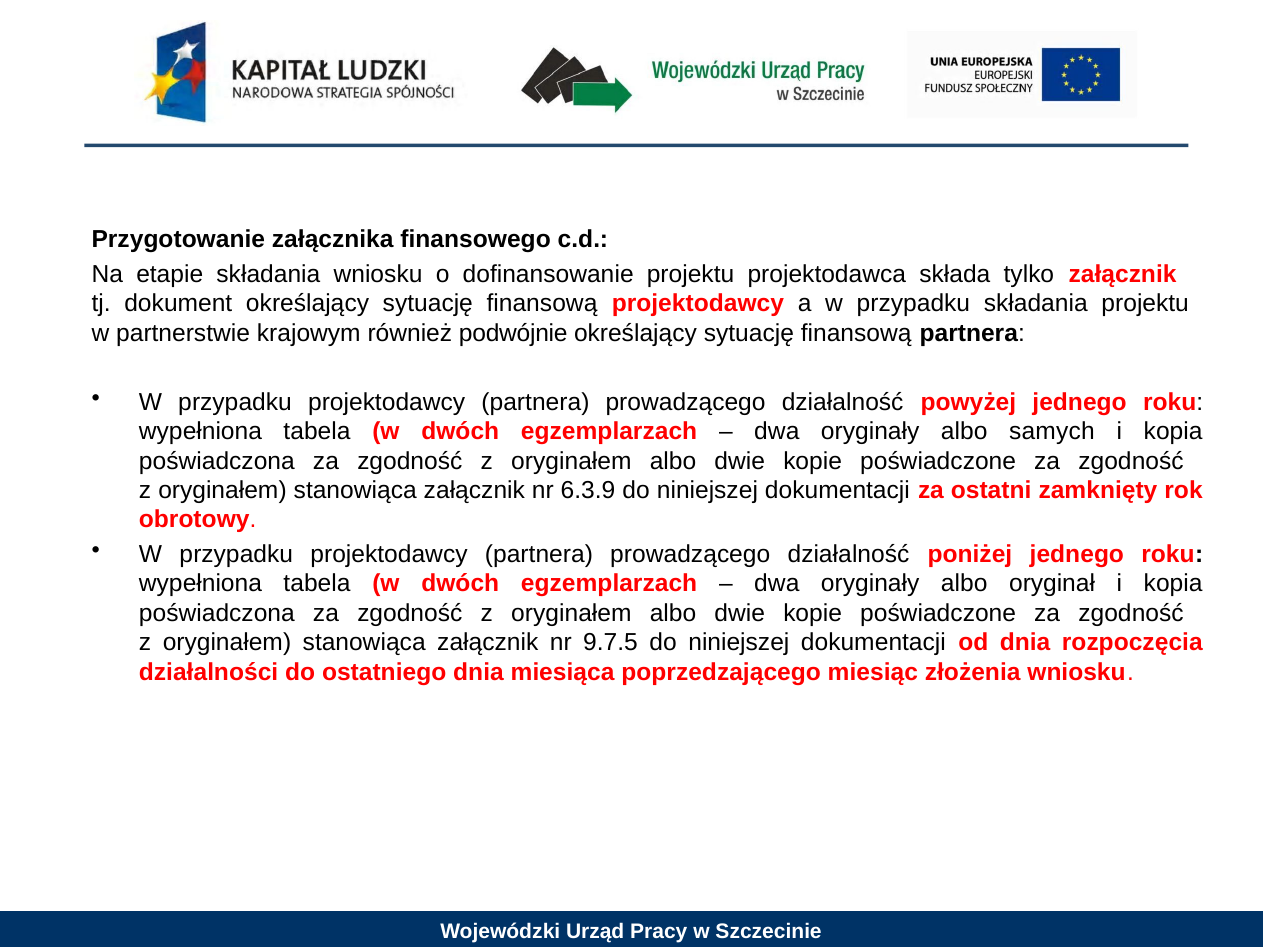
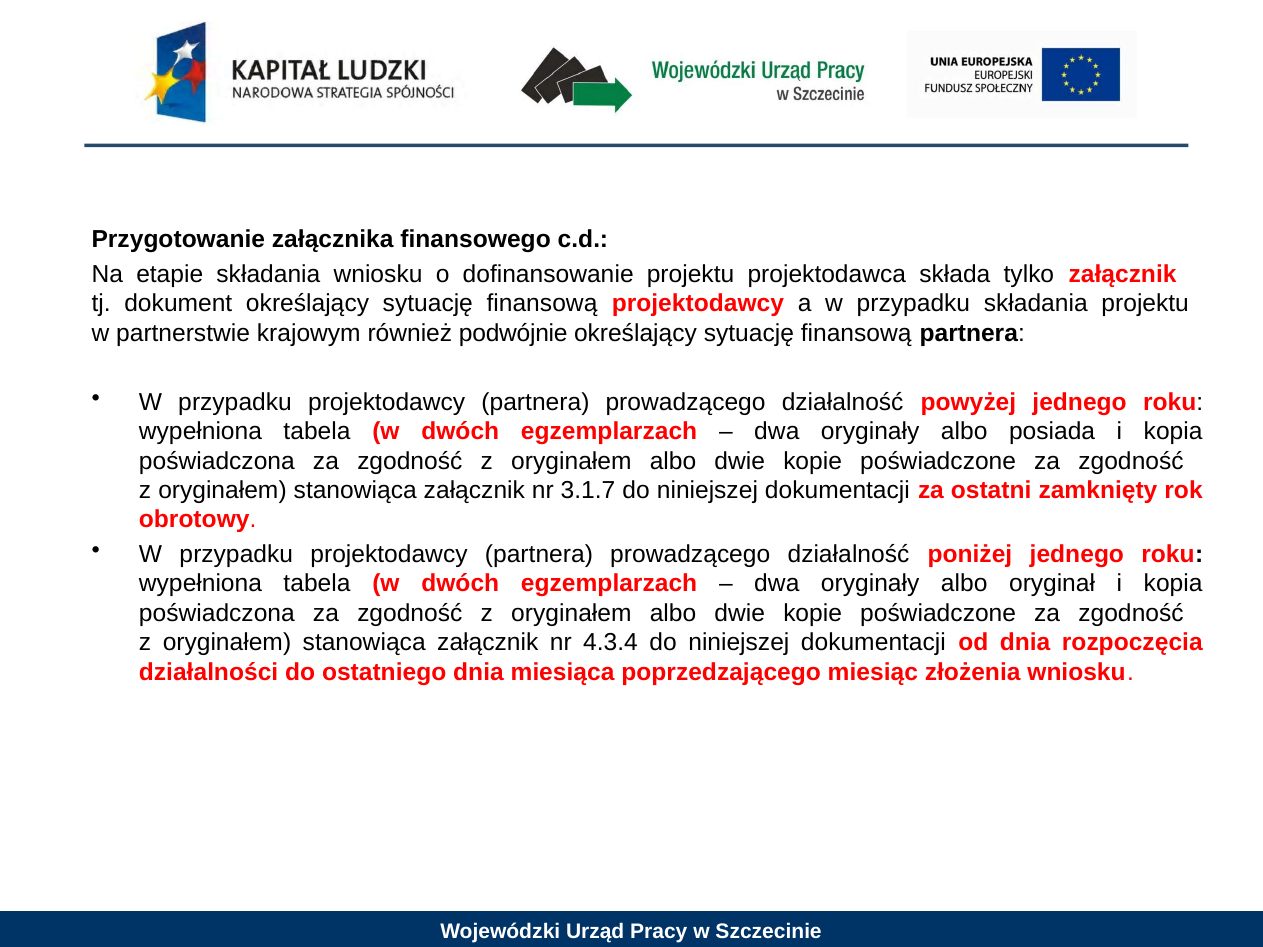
samych: samych -> posiada (1052, 432)
6.3.9: 6.3.9 -> 3.1.7 (588, 491)
9.7.5: 9.7.5 -> 4.3.4 (610, 643)
